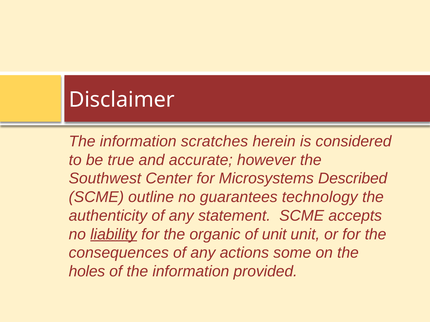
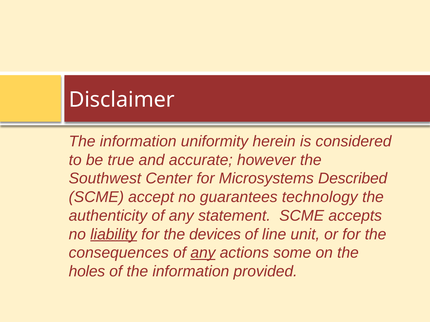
scratches: scratches -> uniformity (215, 142)
outline: outline -> accept (151, 197)
organic: organic -> devices (215, 235)
of unit: unit -> line (274, 235)
any underline: none -> present (203, 253)
